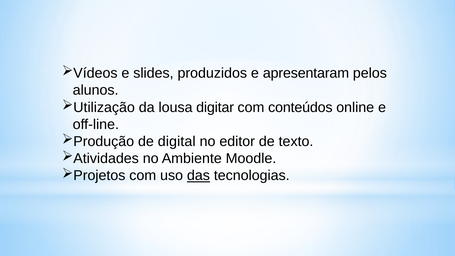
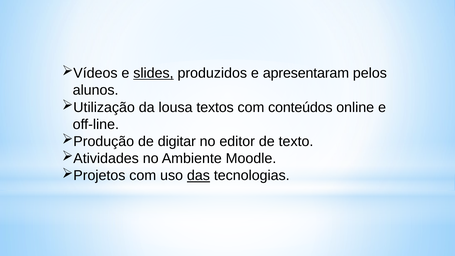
slides underline: none -> present (153, 73)
digitar: digitar -> textos (215, 107)
digital: digital -> digitar (177, 141)
